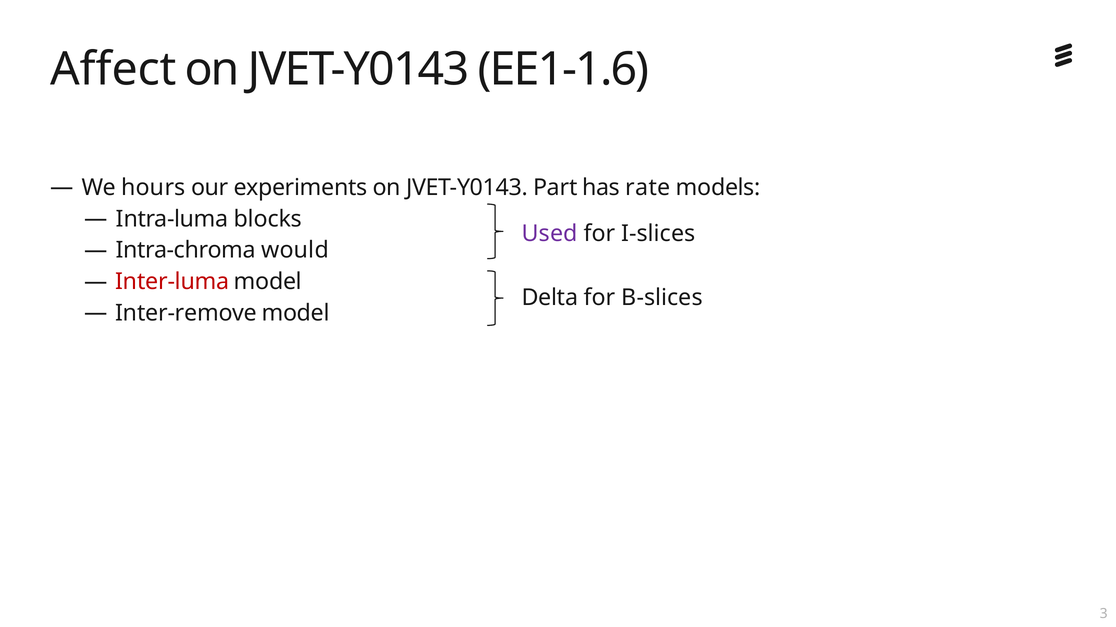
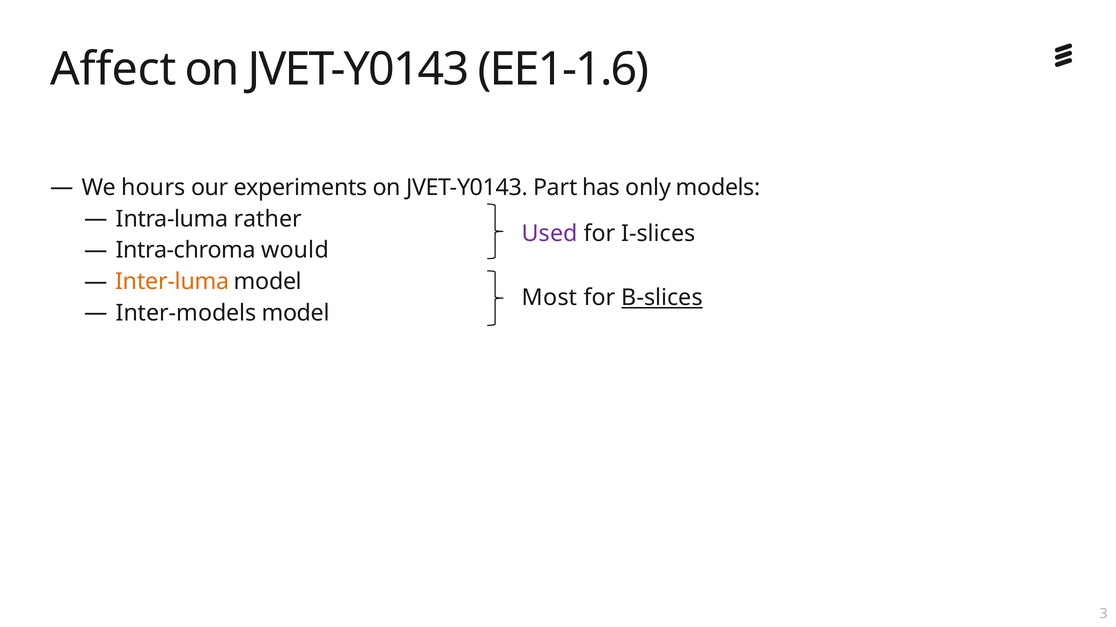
rate: rate -> only (648, 188)
blocks: blocks -> rather (268, 219)
Inter-luma colour: red -> orange (172, 282)
Delta: Delta -> Most (550, 298)
B-slices underline: none -> present (662, 298)
Inter-remove: Inter-remove -> Inter-models (186, 313)
